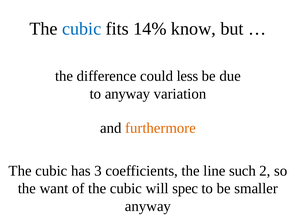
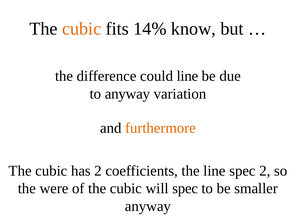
cubic colour: blue -> orange (82, 29)
could less: less -> line (187, 76)
has 3: 3 -> 2 (98, 171)
line such: such -> spec (242, 171)
want: want -> were (54, 188)
